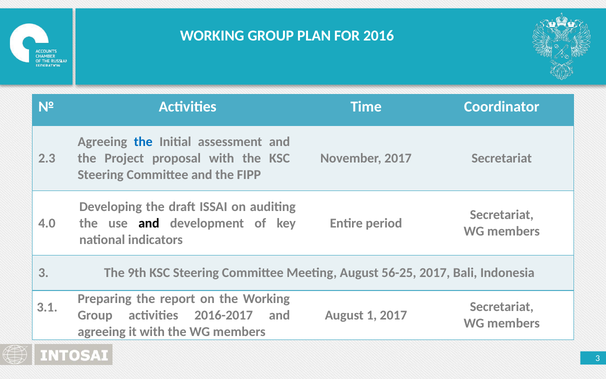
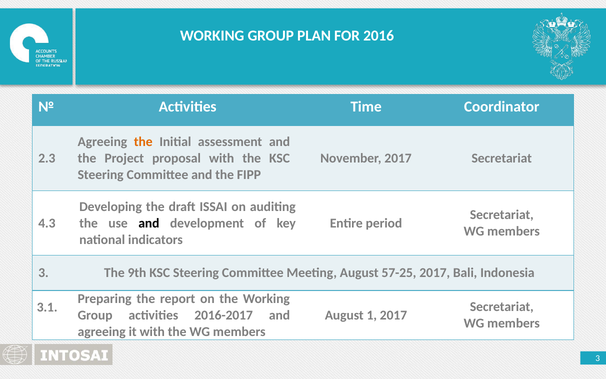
the colour: blue -> orange (143, 142)
4.0: 4.0 -> 4.3 (47, 223)
56-25: 56-25 -> 57-25 (399, 273)
